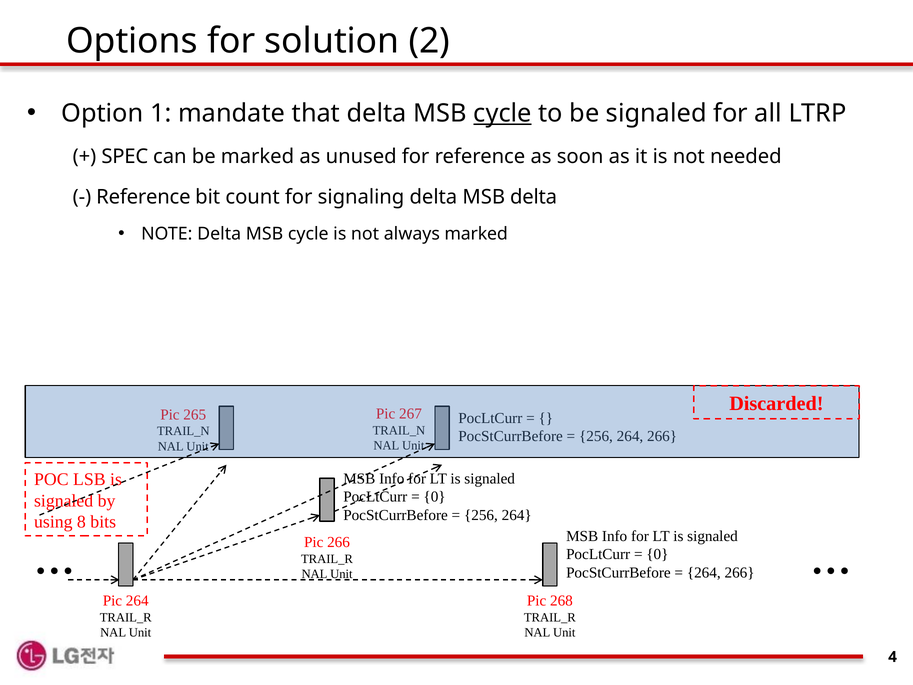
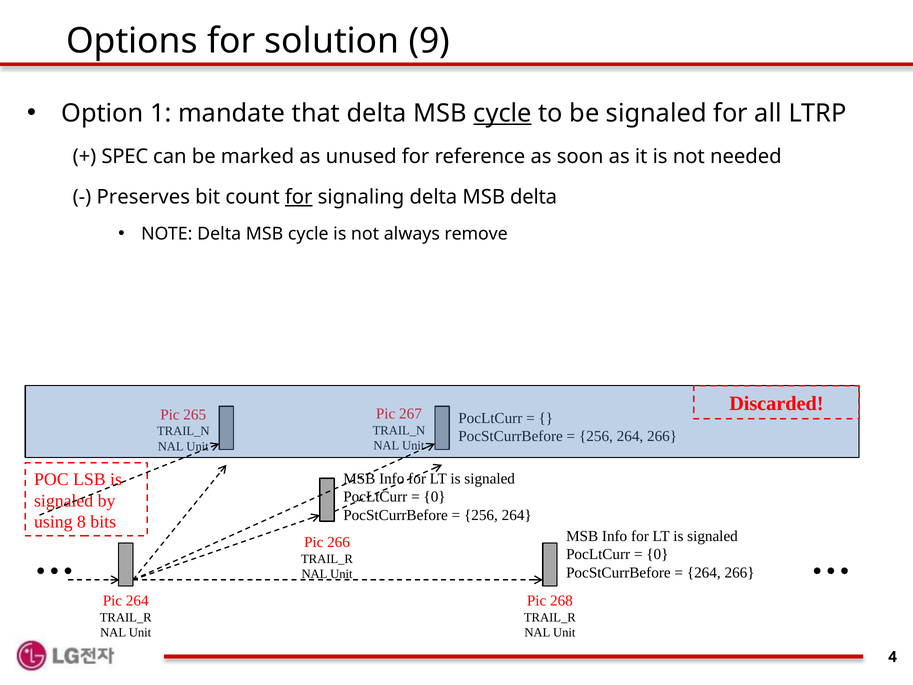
2: 2 -> 9 (429, 41)
Reference: Reference -> Preserves (143, 197)
for underline: none -> present (299, 197)
always marked: marked -> remove (476, 234)
